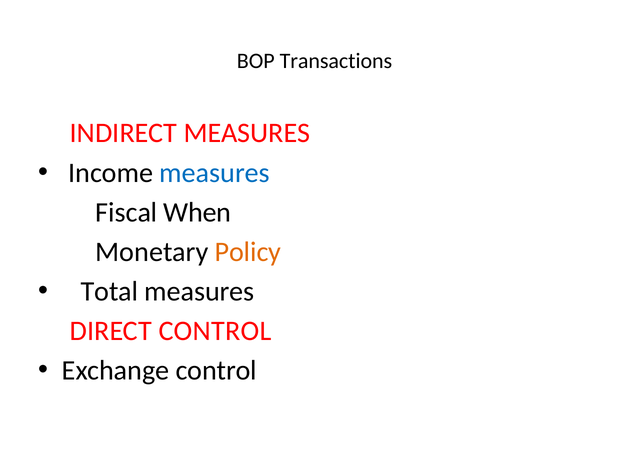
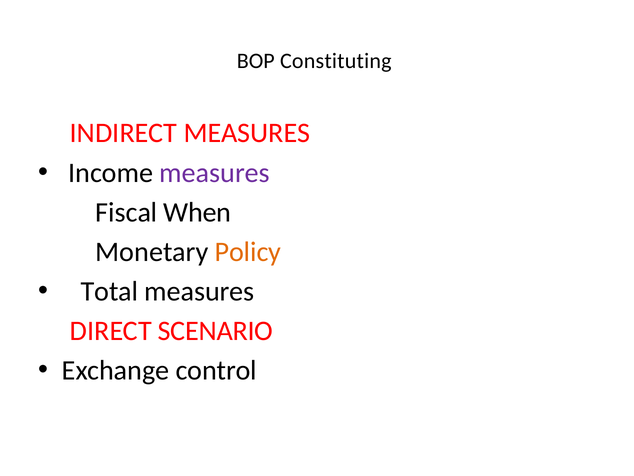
Transactions: Transactions -> Constituting (336, 61)
measures colour: blue -> purple (215, 173)
DIRECT CONTROL: CONTROL -> SCENARIO (215, 330)
